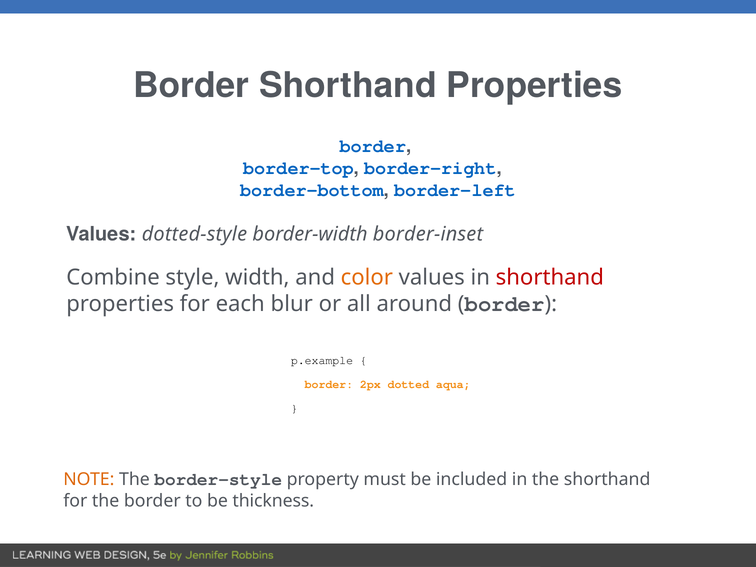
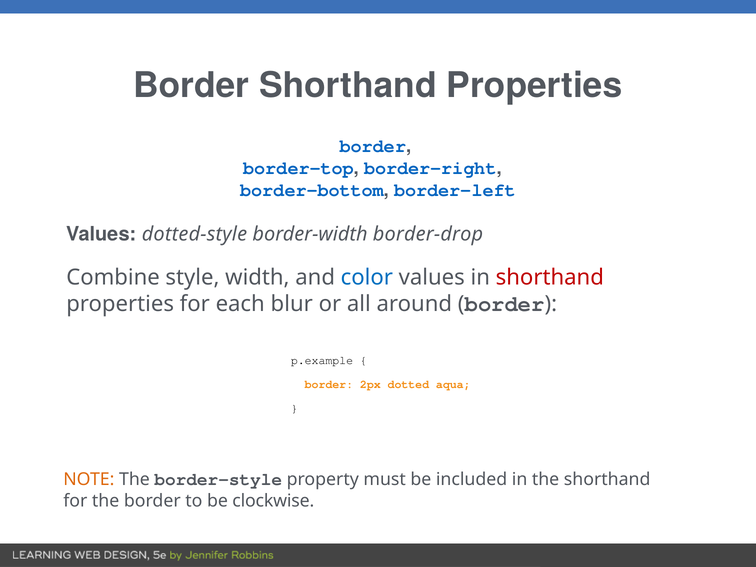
border-inset: border-inset -> border-drop (428, 234)
color colour: orange -> blue (367, 277)
thickness: thickness -> clockwise (273, 501)
